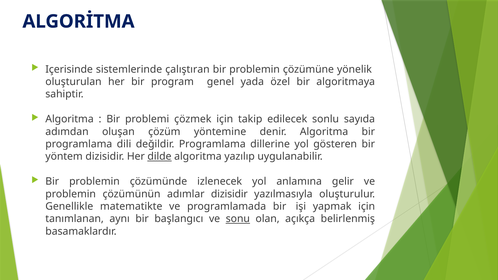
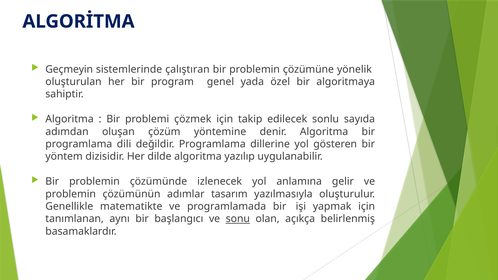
Içerisinde: Içerisinde -> Geçmeyin (69, 69)
dilde underline: present -> none (159, 157)
adımlar dizisidir: dizisidir -> tasarım (229, 194)
